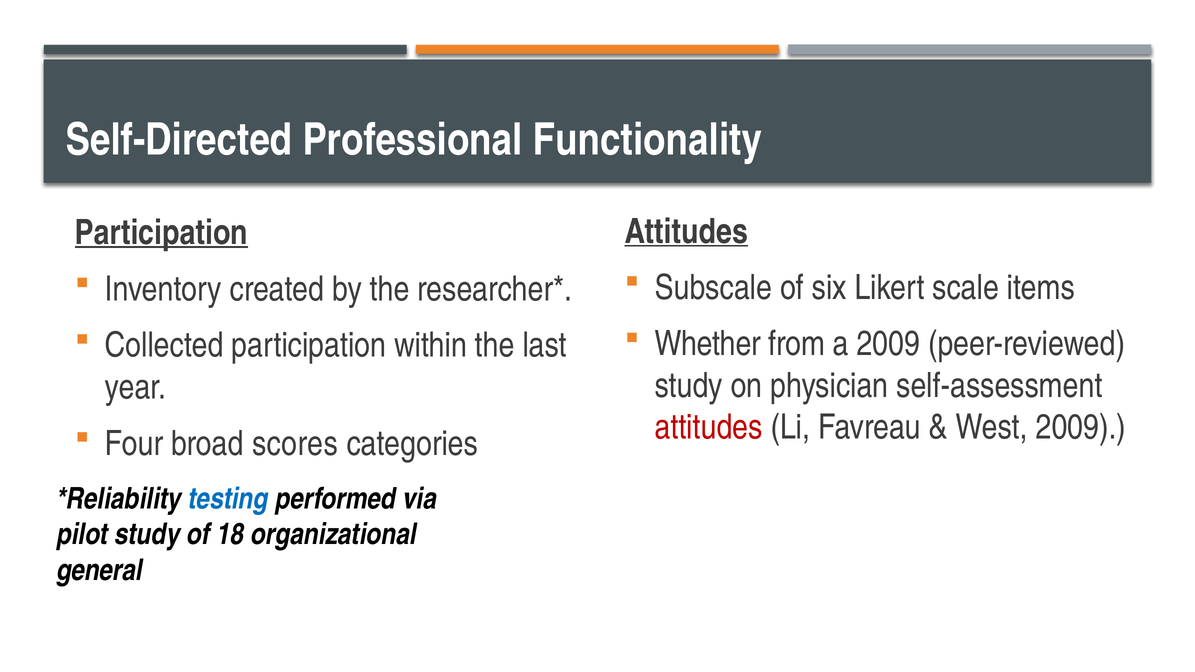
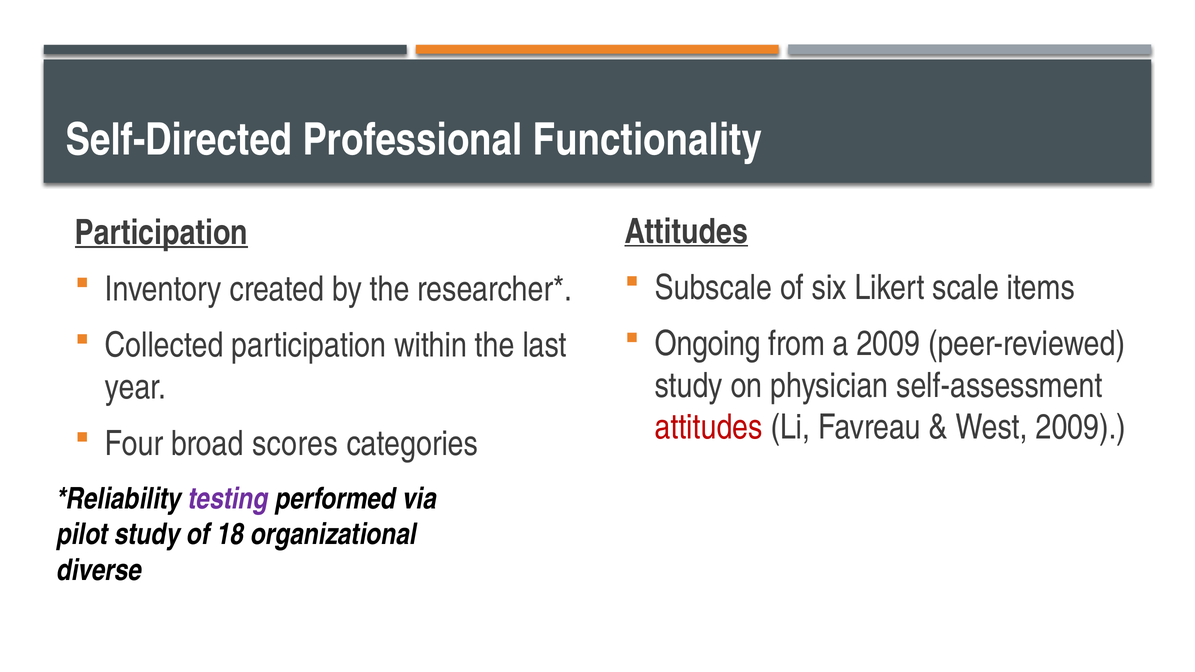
Whether: Whether -> Ongoing (708, 344)
testing colour: blue -> purple (228, 499)
general: general -> diverse (99, 571)
